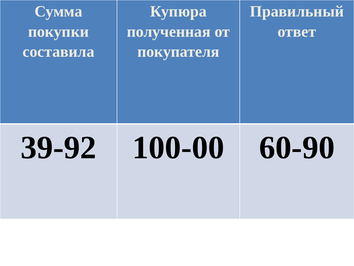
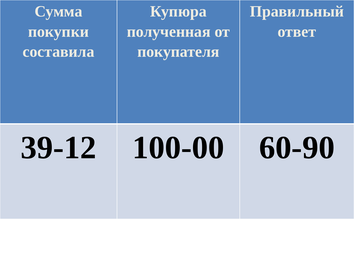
39-92: 39-92 -> 39-12 (59, 147)
